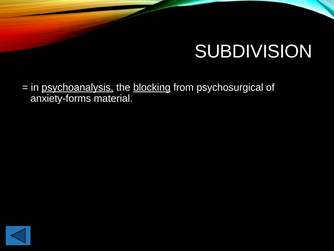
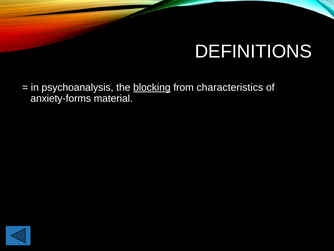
SUBDIVISION: SUBDIVISION -> DEFINITIONS (253, 51)
psychoanalysis underline: present -> none (78, 87)
psychosurgical: psychosurgical -> characteristics (230, 87)
